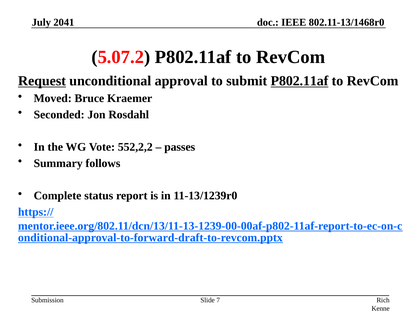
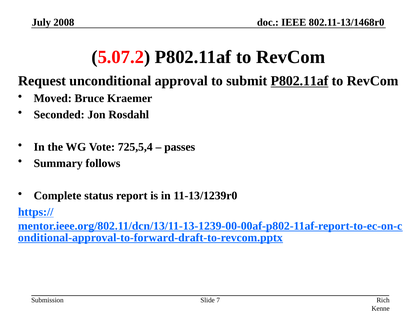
2041: 2041 -> 2008 (64, 22)
Request underline: present -> none (42, 81)
552,2,2: 552,2,2 -> 725,5,4 (135, 147)
